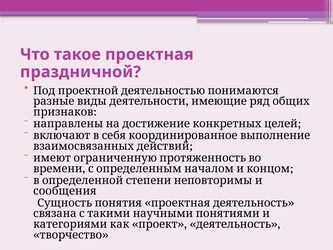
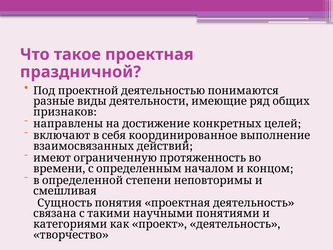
сообщения: сообщения -> смешливая (65, 191)
